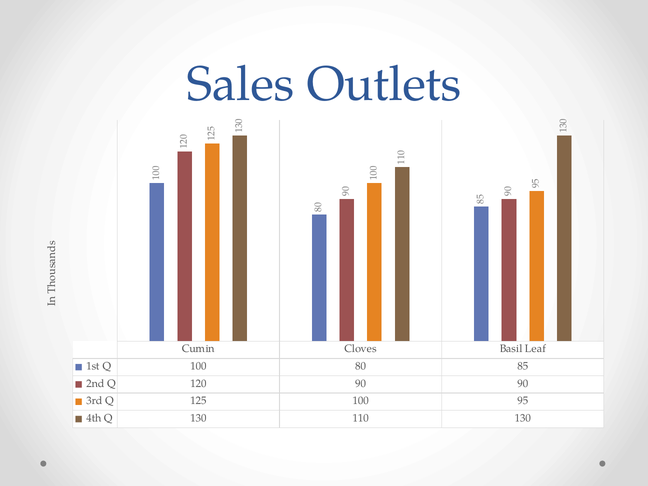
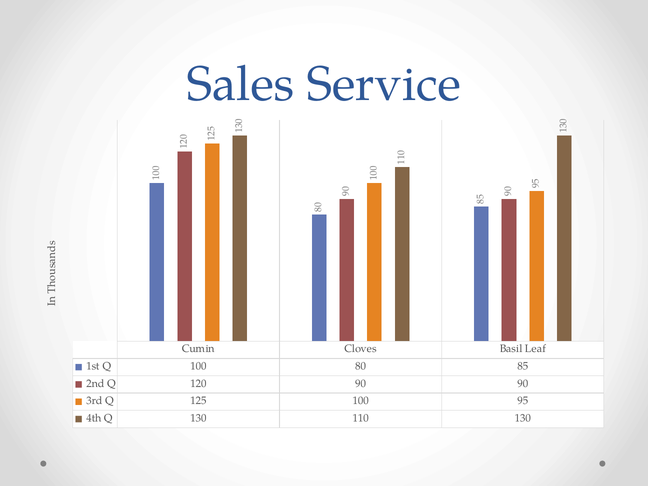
Outlets: Outlets -> Service (384, 84)
